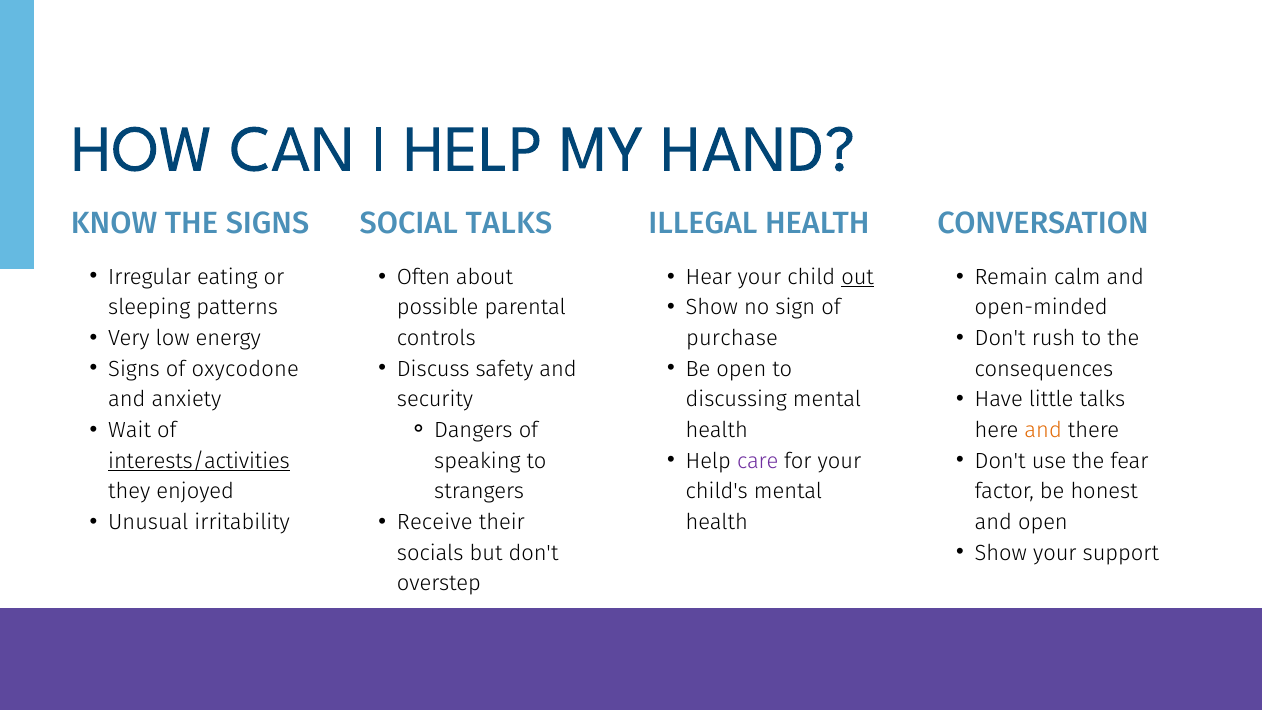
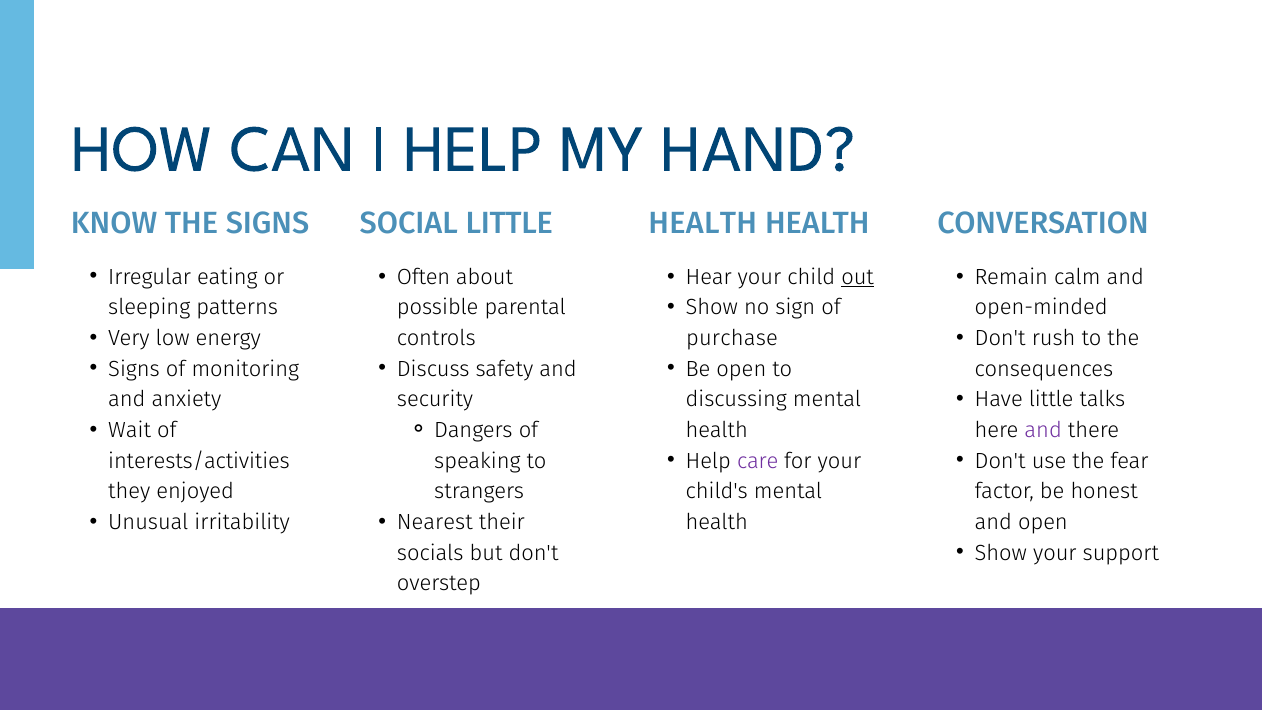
SOCIAL TALKS: TALKS -> LITTLE (509, 223)
ILLEGAL: ILLEGAL -> HEALTH (703, 223)
oxycodone: oxycodone -> monitoring (245, 369)
and colour: orange -> purple (1043, 430)
interests/activities underline: present -> none (199, 461)
Receive: Receive -> Nearest (435, 522)
